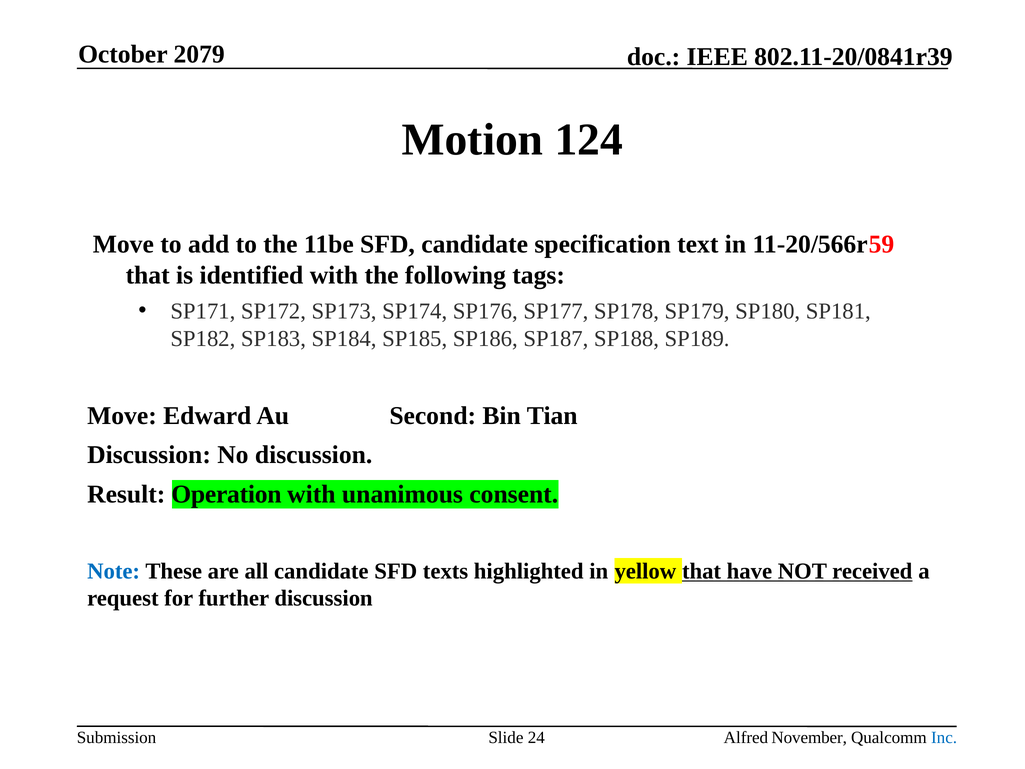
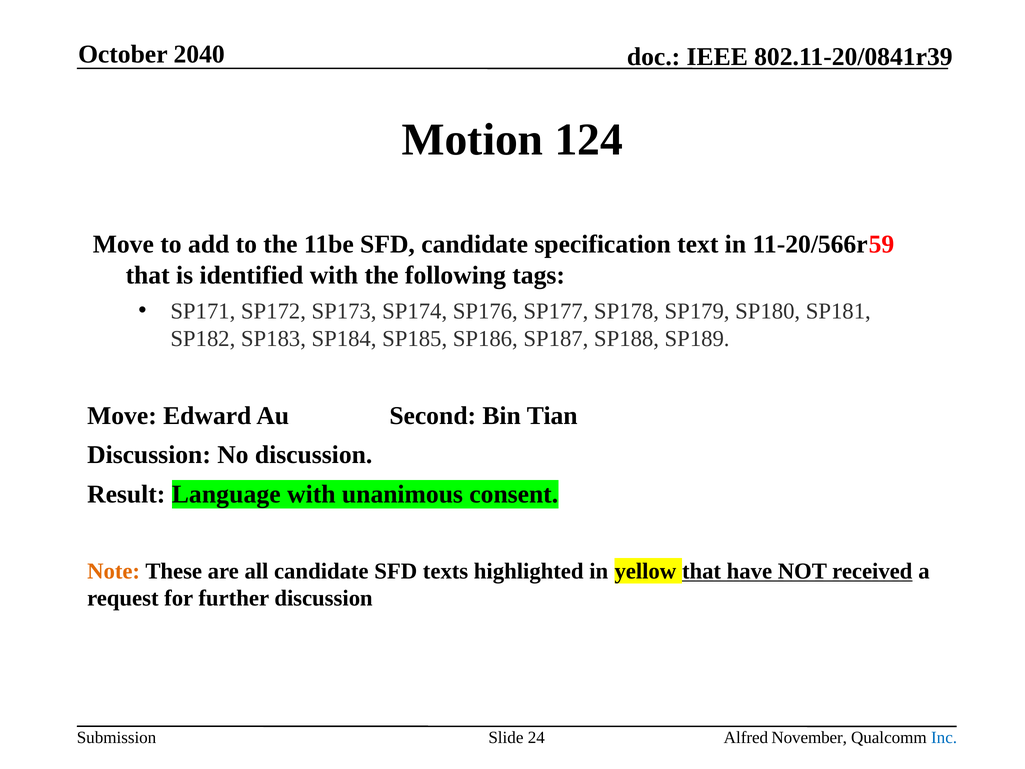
2079: 2079 -> 2040 (199, 54)
Operation: Operation -> Language (226, 494)
Note colour: blue -> orange (114, 571)
